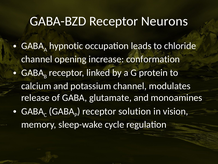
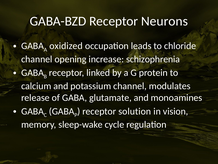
hypnotic: hypnotic -> oxidized (66, 46)
conformation: conformation -> schizophrenia (153, 59)
